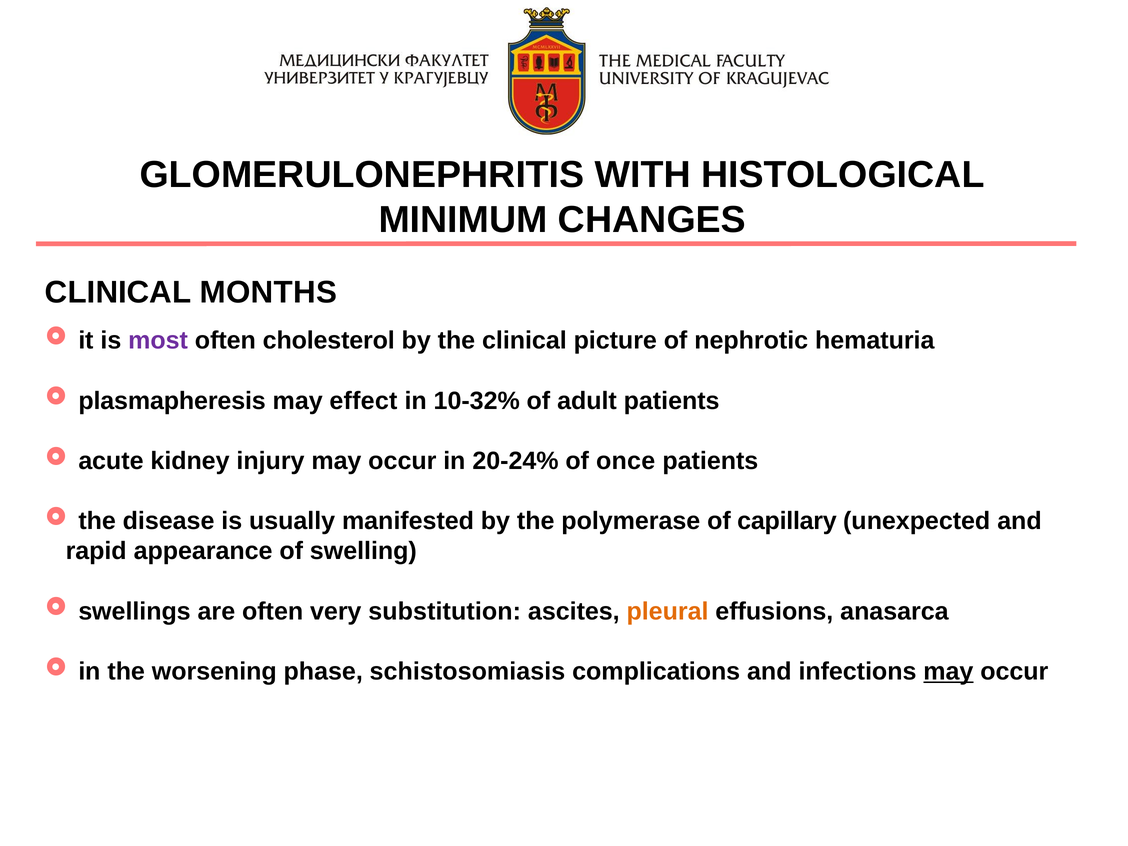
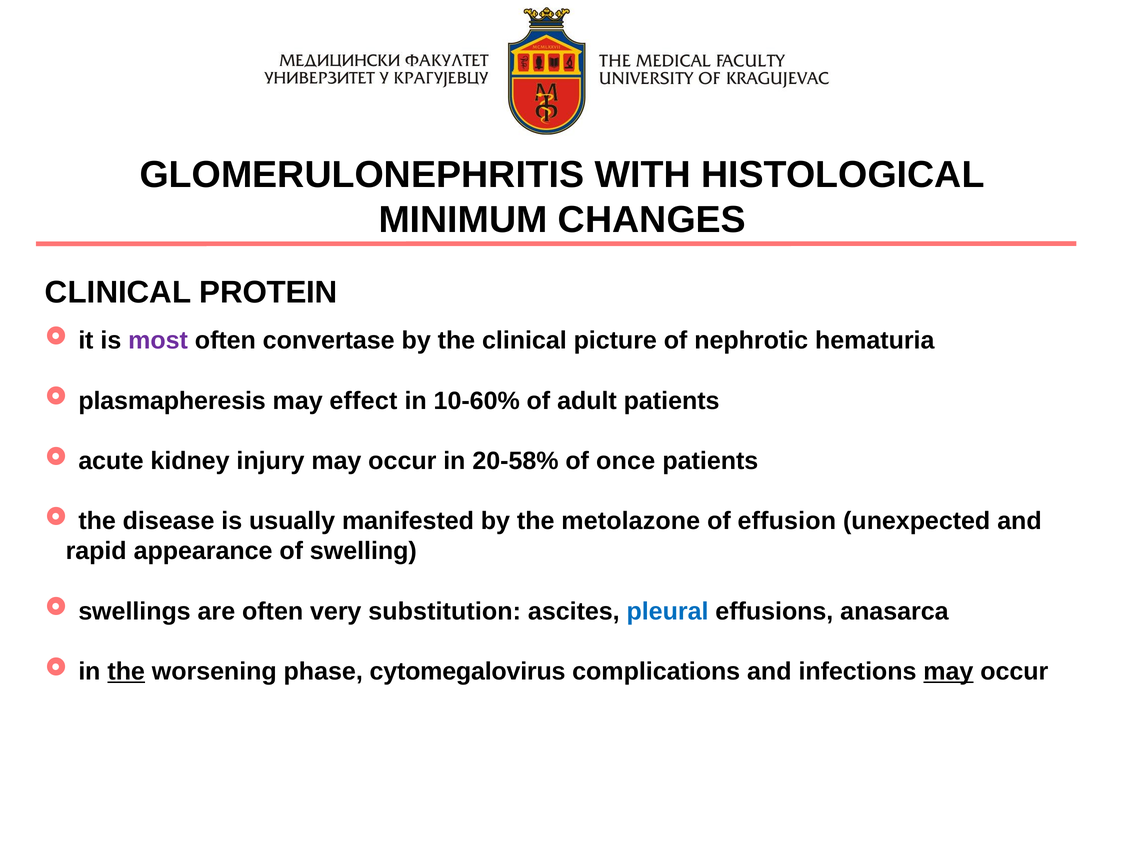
MONTHS: MONTHS -> PROTEIN (268, 292)
cholesterol: cholesterol -> convertase (329, 341)
10-32%: 10-32% -> 10-60% (477, 401)
20-24%: 20-24% -> 20-58% (515, 461)
polymerase: polymerase -> metolazone (631, 521)
capillary: capillary -> effusion (787, 521)
pleural colour: orange -> blue (668, 611)
the underline: none -> present (126, 671)
schistosomiasis: schistosomiasis -> cytomegalovirus (468, 671)
